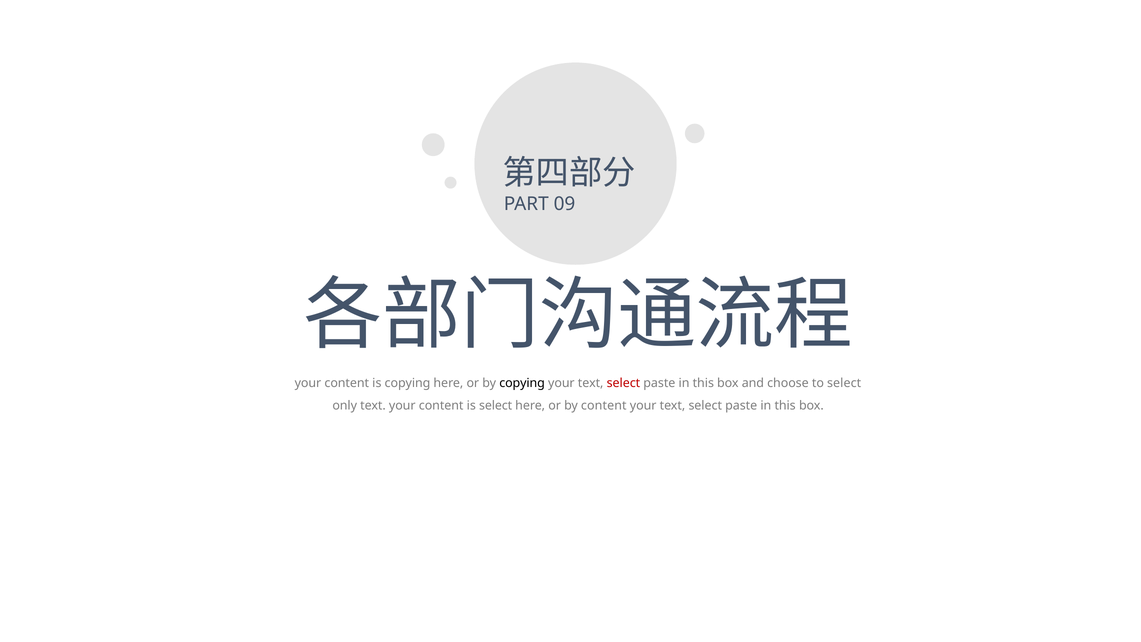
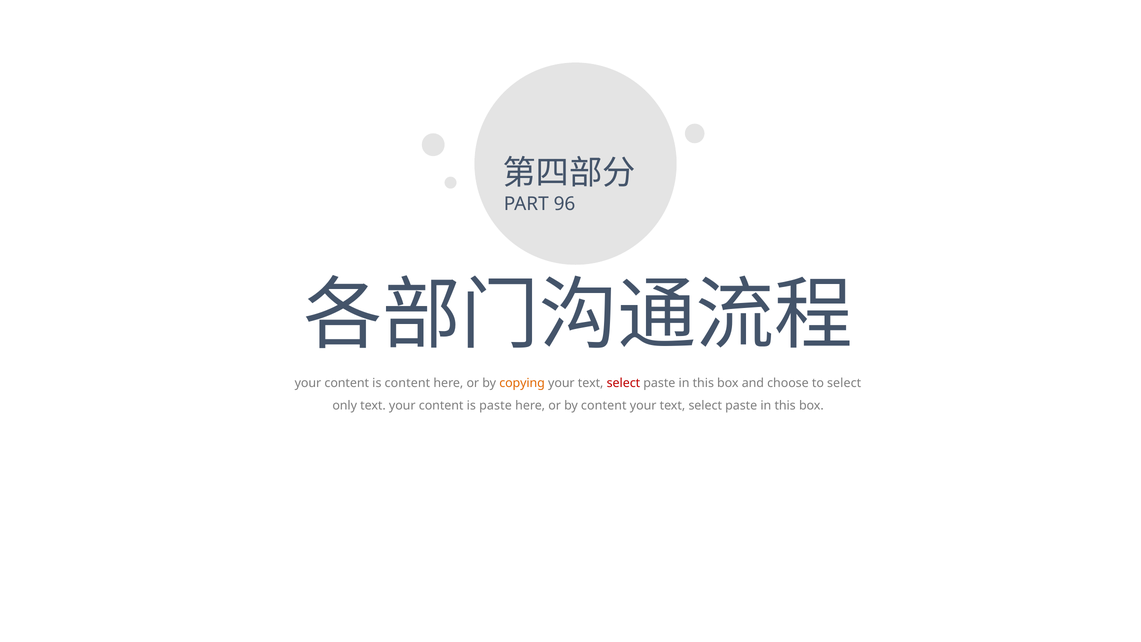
09: 09 -> 96 (564, 204)
is copying: copying -> content (407, 383)
copying colour: black -> orange (522, 383)
is select: select -> paste (495, 405)
